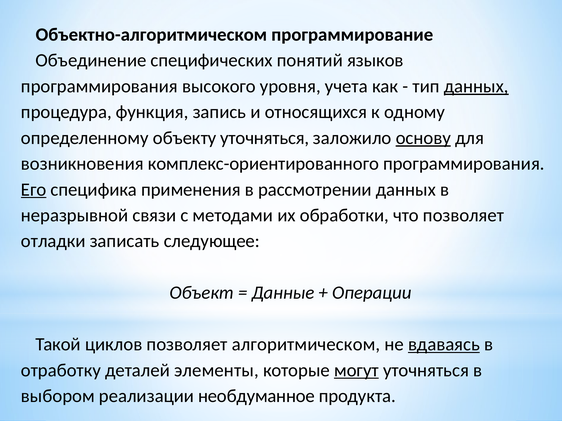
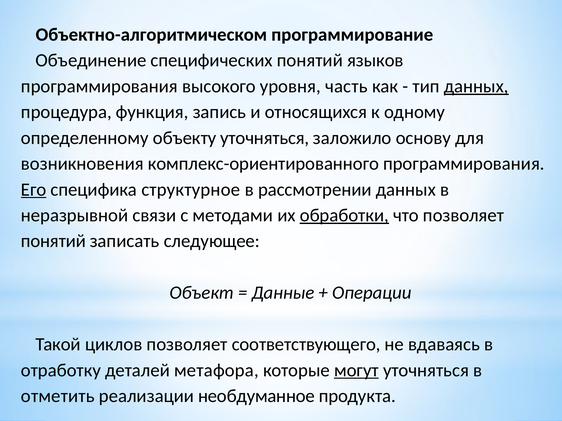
учета: учета -> часть (346, 86)
основу underline: present -> none (423, 138)
применения: применения -> структурное (191, 190)
обработки underline: none -> present (344, 216)
отладки: отладки -> понятий (53, 241)
алгоритмическом: алгоритмическом -> соответствующего (306, 345)
вдаваясь underline: present -> none (444, 345)
элементы: элементы -> метафора (216, 371)
выбором: выбором -> отметить (58, 396)
